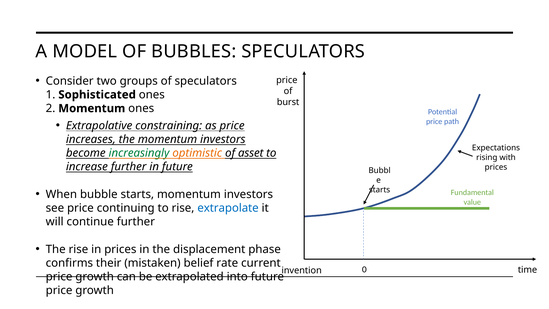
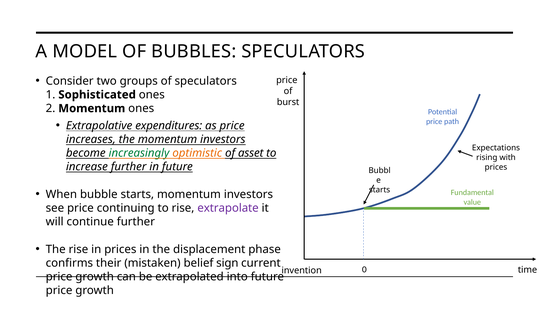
constraining: constraining -> expenditures (169, 126)
extrapolate colour: blue -> purple (228, 208)
rate: rate -> sign (227, 263)
